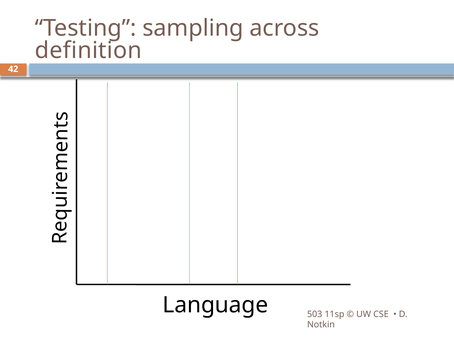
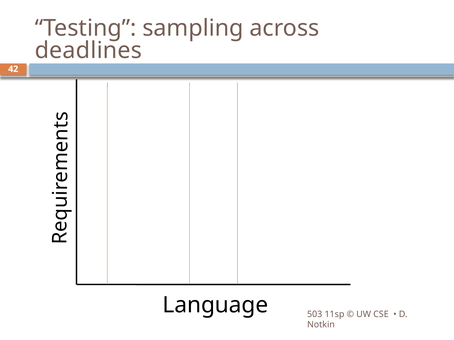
definition: definition -> deadlines (88, 51)
